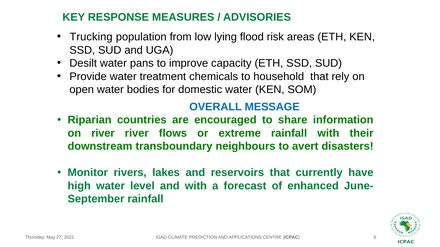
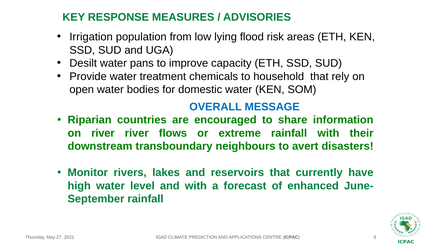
Trucking: Trucking -> Irrigation (91, 37)
